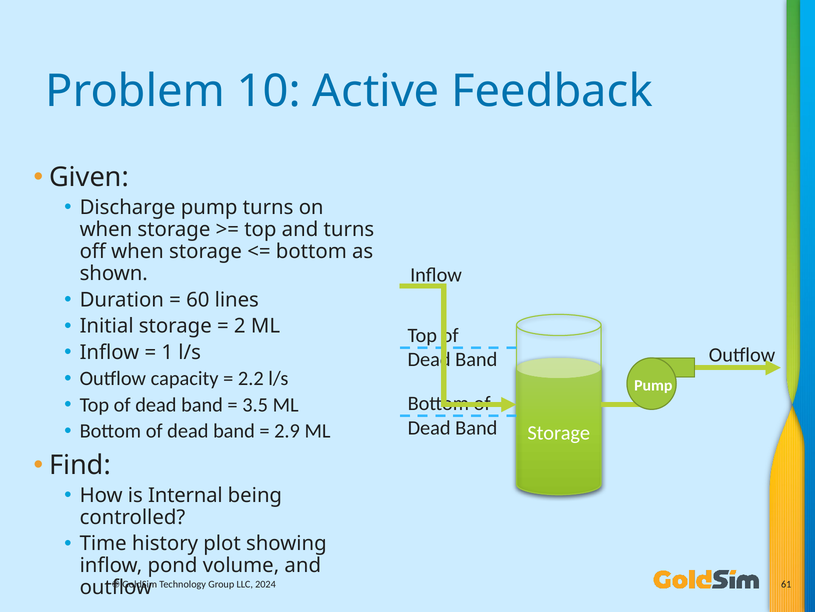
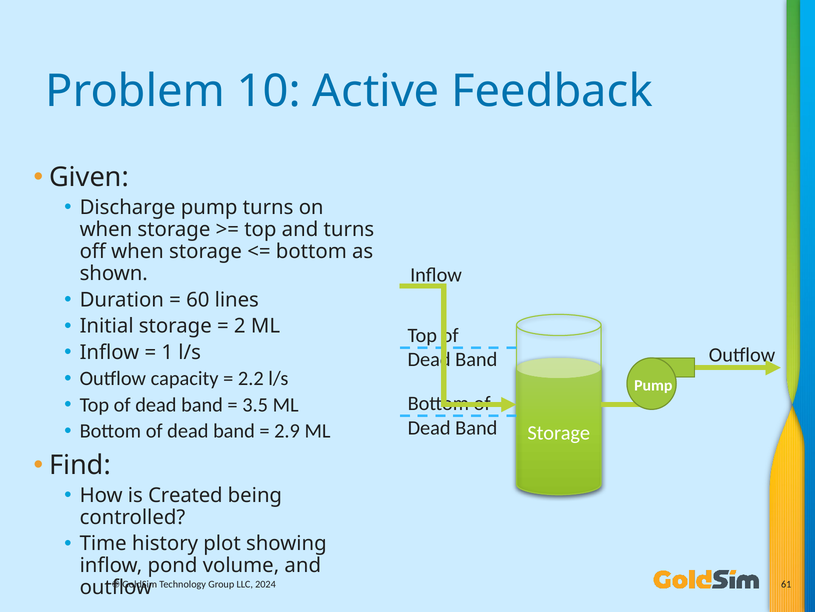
Internal: Internal -> Created (185, 495)
